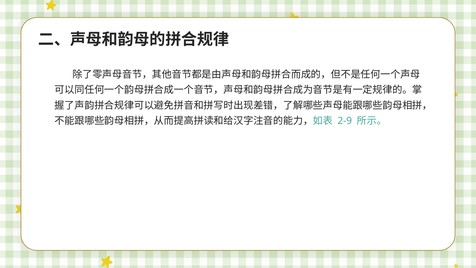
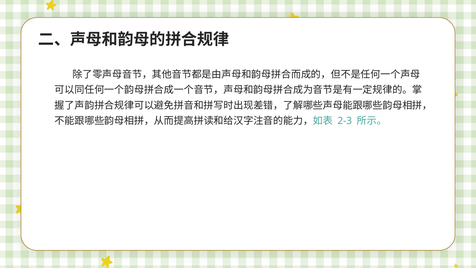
2-9: 2-9 -> 2-3 (345, 121)
